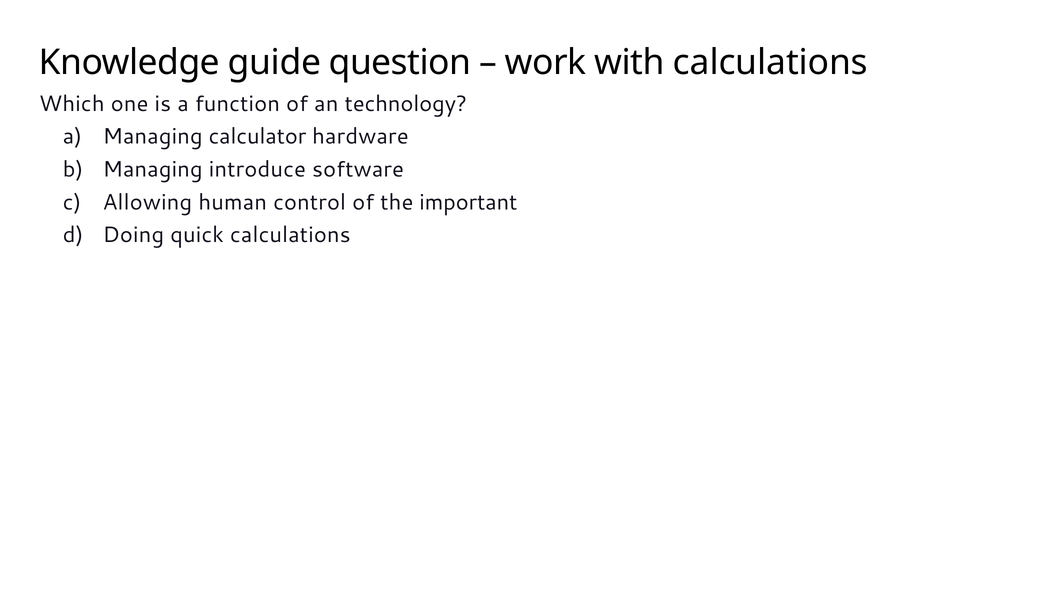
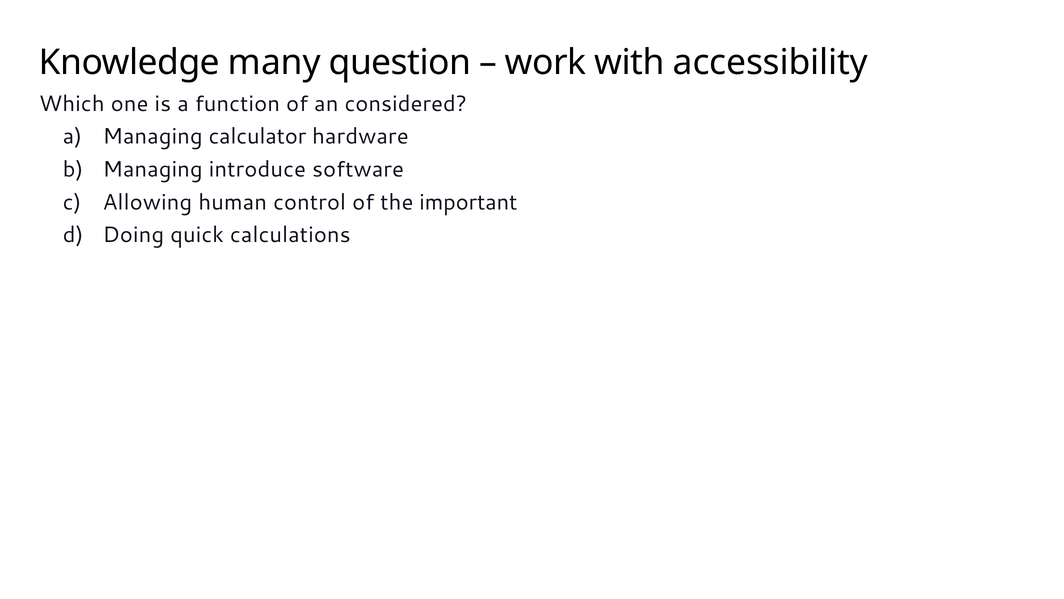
guide: guide -> many (274, 62)
with calculations: calculations -> accessibility (770, 62)
technology: technology -> considered (406, 104)
